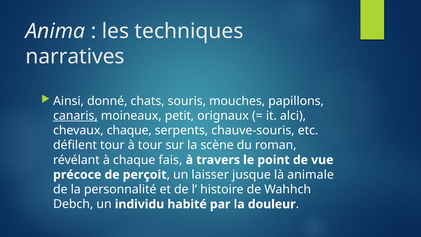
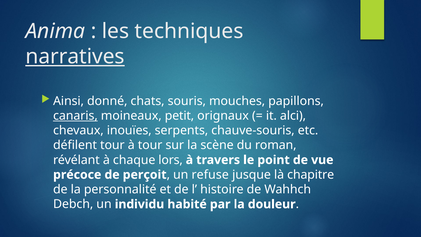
narratives underline: none -> present (75, 57)
chevaux chaque: chaque -> inouïes (129, 130)
fais: fais -> lors (171, 160)
laisser: laisser -> refuse (210, 175)
animale: animale -> chapitre (311, 175)
